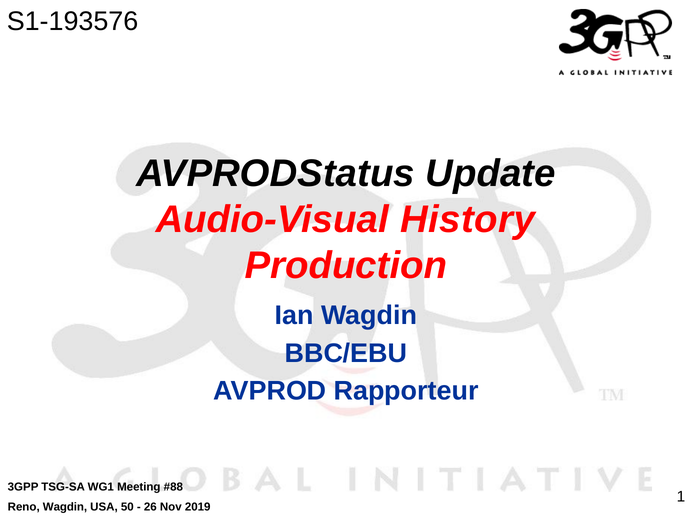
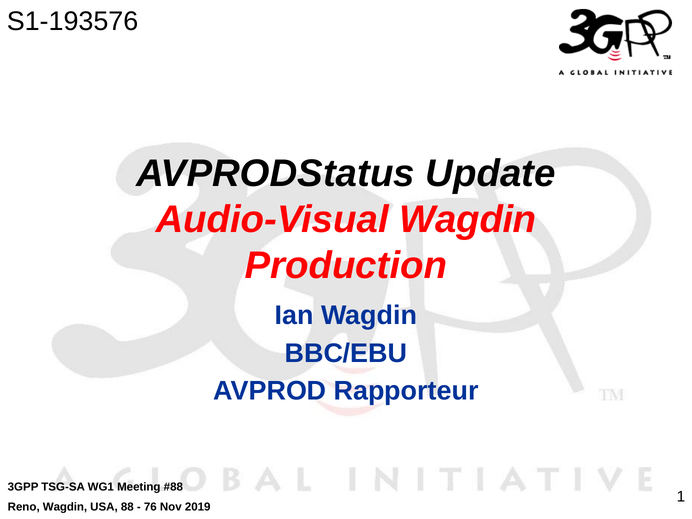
Audio-Visual History: History -> Wagdin (468, 220)
50: 50 -> 88 (127, 507)
26: 26 -> 76 (150, 507)
